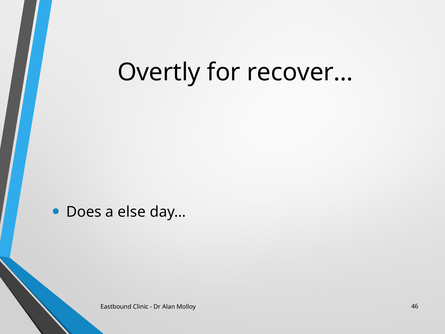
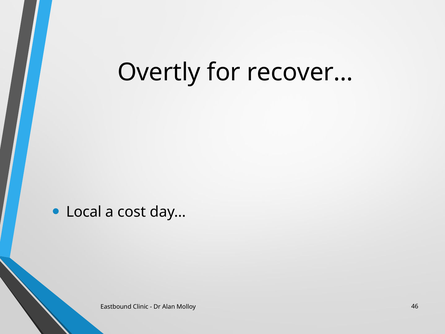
Does: Does -> Local (84, 212)
else: else -> cost (132, 212)
